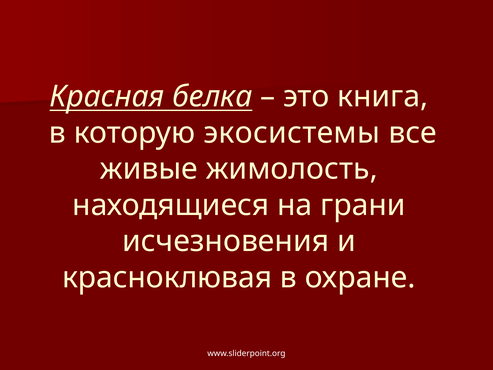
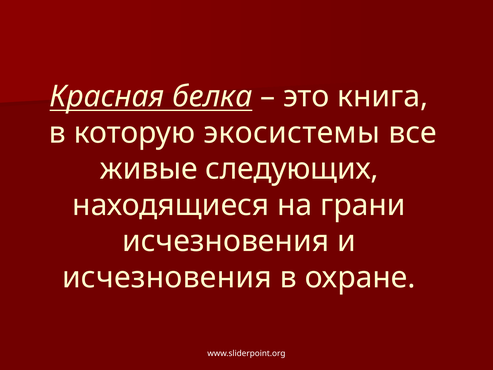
жимолость: жимолость -> следующих (292, 169)
красноклювая: красноклювая -> исчезновения (167, 277)
